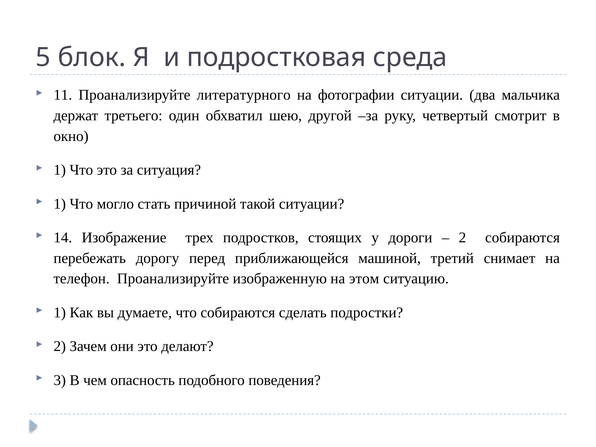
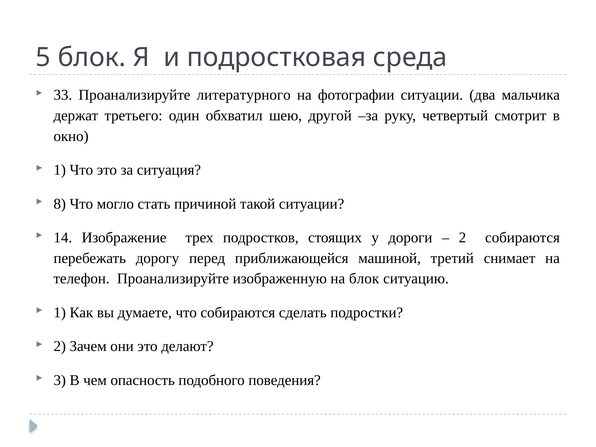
11: 11 -> 33 (63, 95)
1: 1 -> 8 (60, 204)
на этом: этом -> блок (364, 279)
